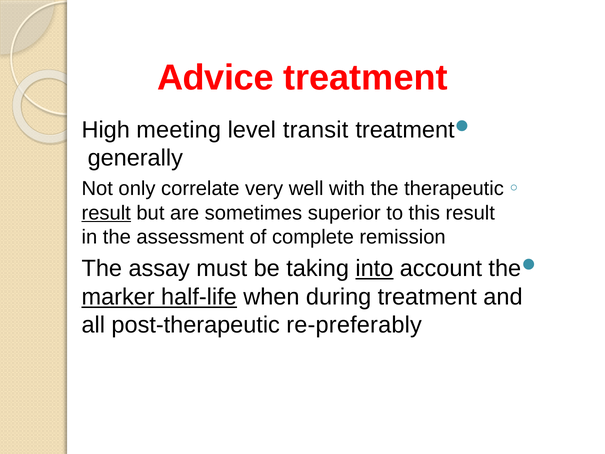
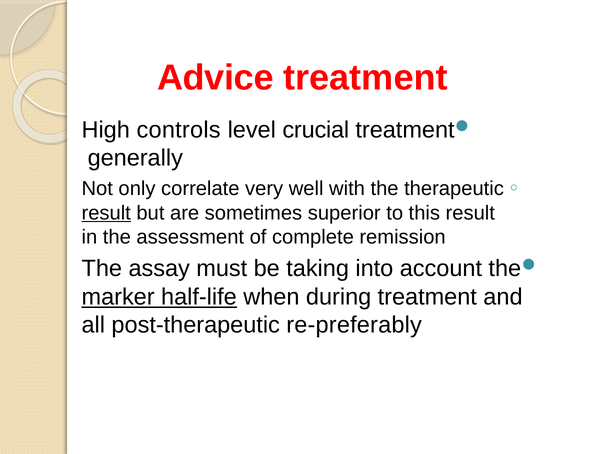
meeting: meeting -> controls (179, 130)
transit: transit -> crucial (316, 130)
into underline: present -> none (374, 268)
